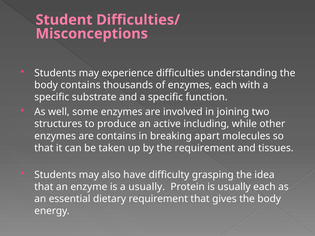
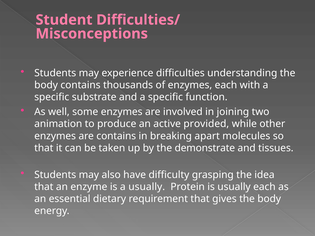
structures: structures -> animation (58, 124)
including: including -> provided (206, 124)
the requirement: requirement -> demonstrate (205, 148)
